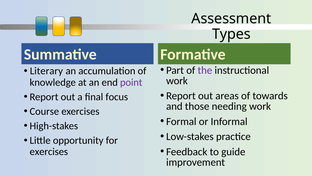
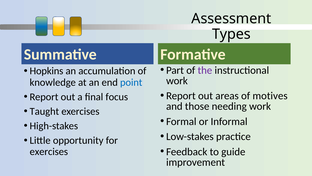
Literary: Literary -> Hopkins (46, 71)
point colour: purple -> blue (131, 82)
towards: towards -> motives (270, 96)
Course: Course -> Taught (44, 111)
